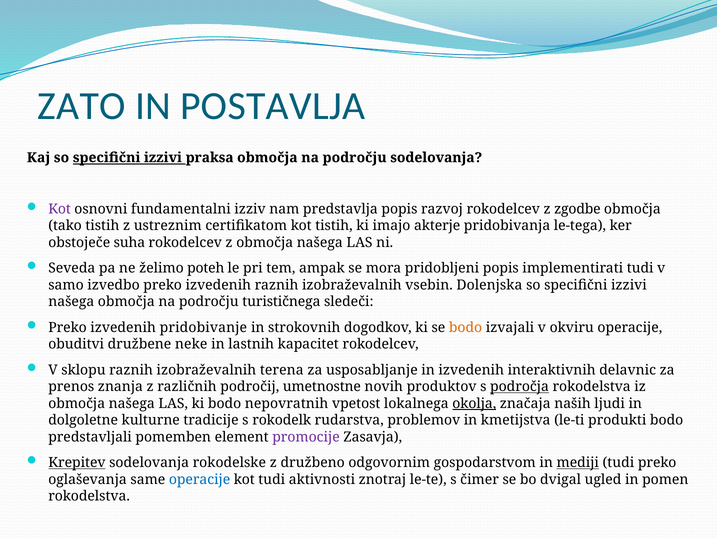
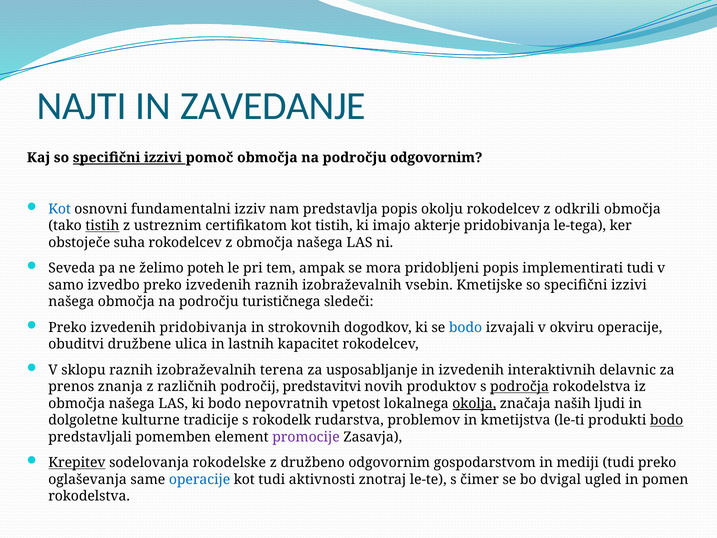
ZATO: ZATO -> NAJTI (82, 106)
POSTAVLJA: POSTAVLJA -> ZAVEDANJE (273, 106)
praksa: praksa -> pomoč (210, 158)
področju sodelovanja: sodelovanja -> odgovornim (436, 158)
Kot colour: purple -> blue (60, 209)
razvoj: razvoj -> okolju (442, 209)
zgodbe: zgodbe -> odkrili (577, 209)
tistih underline: none -> present (102, 226)
Dolenjska: Dolenjska -> Kmetijske (489, 285)
izvedenih pridobivanje: pridobivanje -> pridobivanja (203, 327)
bodo colour: orange -> blue (466, 327)
neke: neke -> ulica (191, 344)
umetnostne: umetnostne -> predstavitvi (322, 387)
bodo underline: none -> present (667, 420)
mediji underline: present -> none (578, 462)
